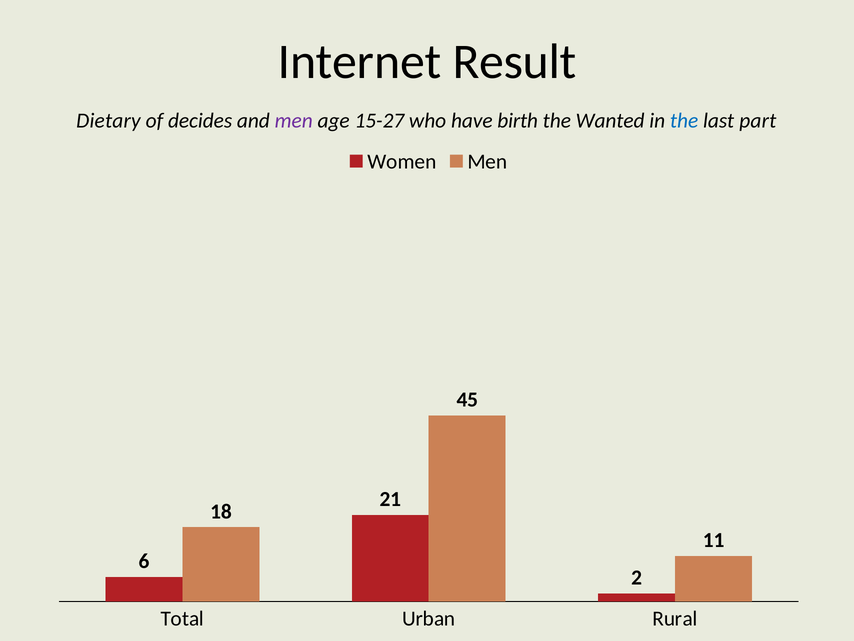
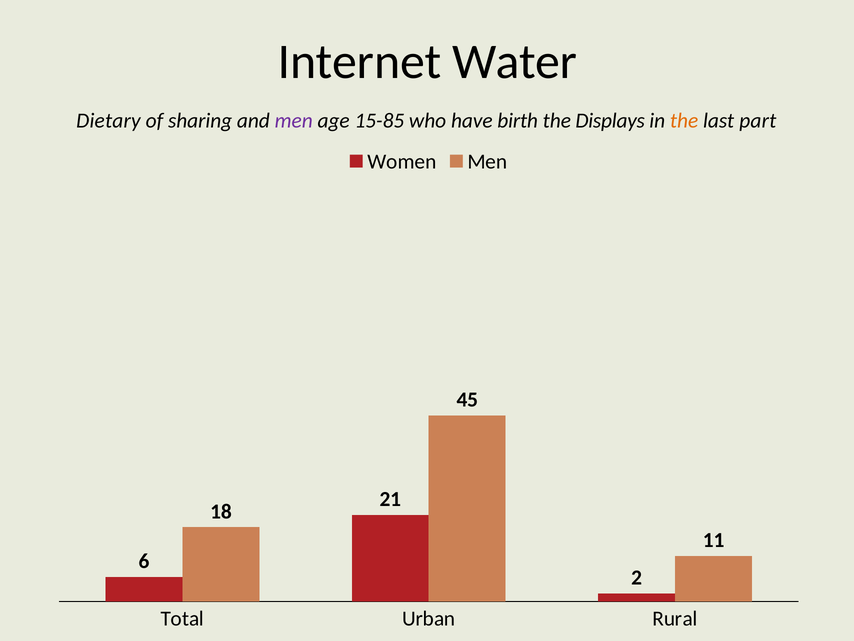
Result: Result -> Water (514, 62)
decides: decides -> sharing (200, 120)
15-27: 15-27 -> 15-85 (379, 120)
Wanted: Wanted -> Displays (610, 120)
the colour: blue -> orange (684, 120)
